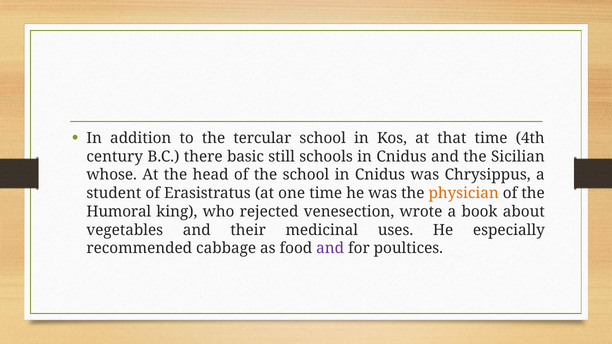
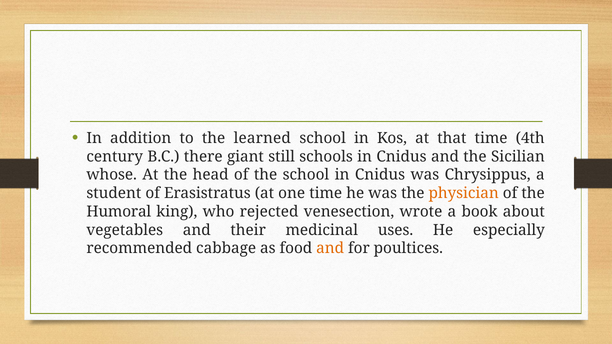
tercular: tercular -> learned (262, 138)
basic: basic -> giant (245, 157)
and colour: purple -> orange (330, 248)
